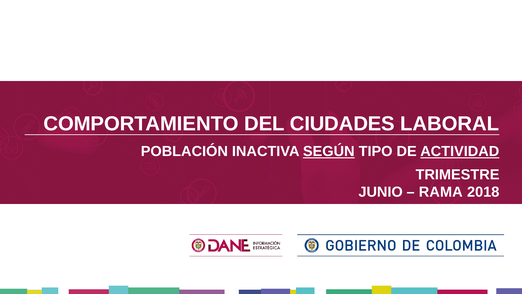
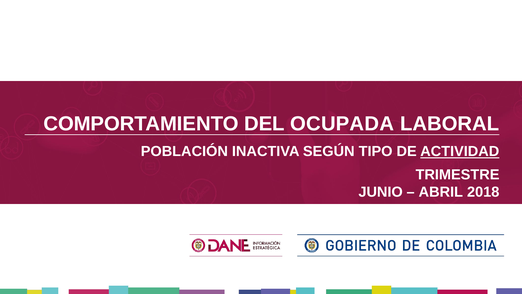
CIUDADES: CIUDADES -> OCUPADA (342, 124)
SEGÚN underline: present -> none (329, 151)
RAMA: RAMA -> ABRIL (441, 192)
